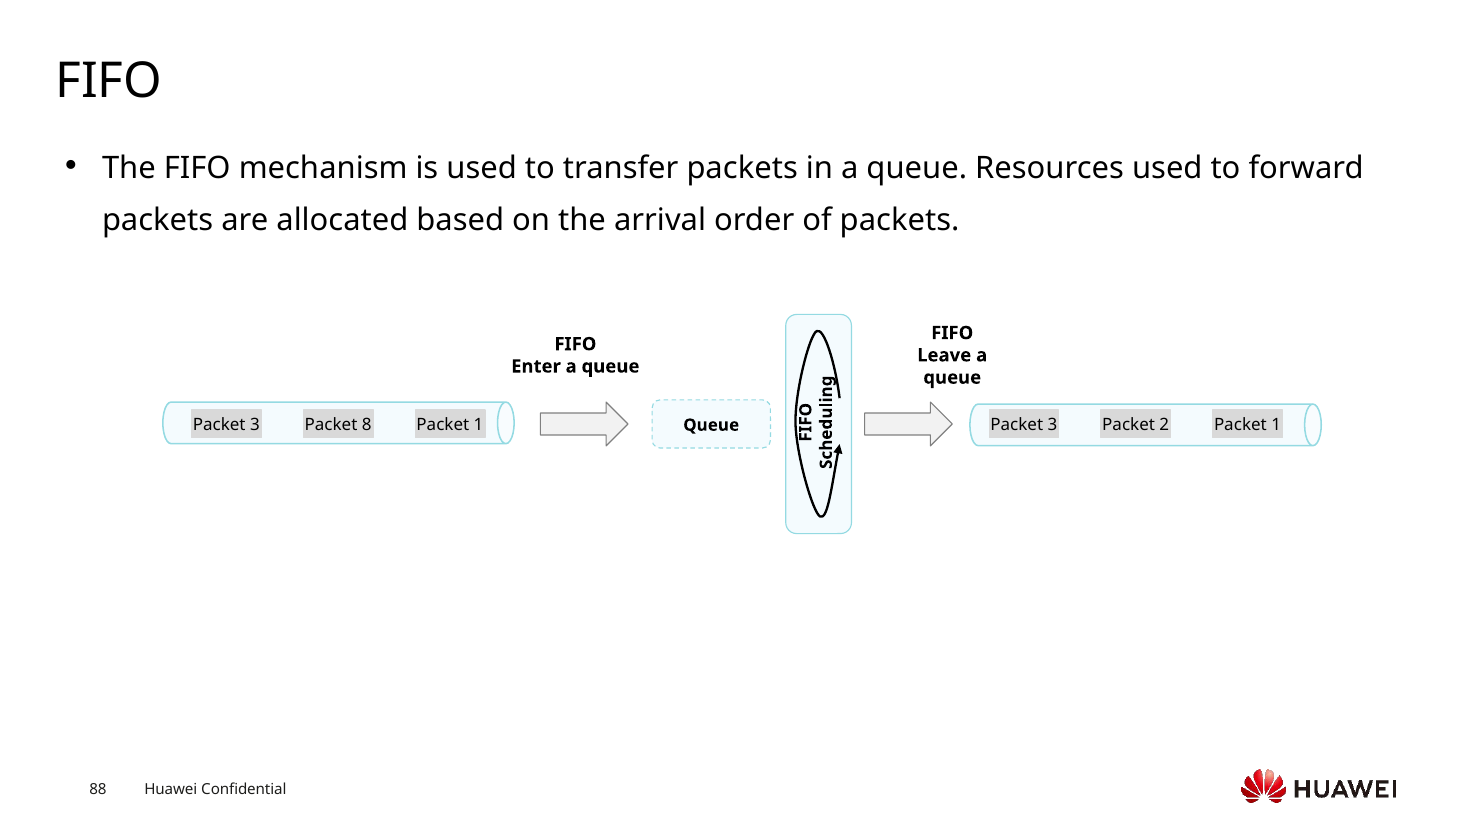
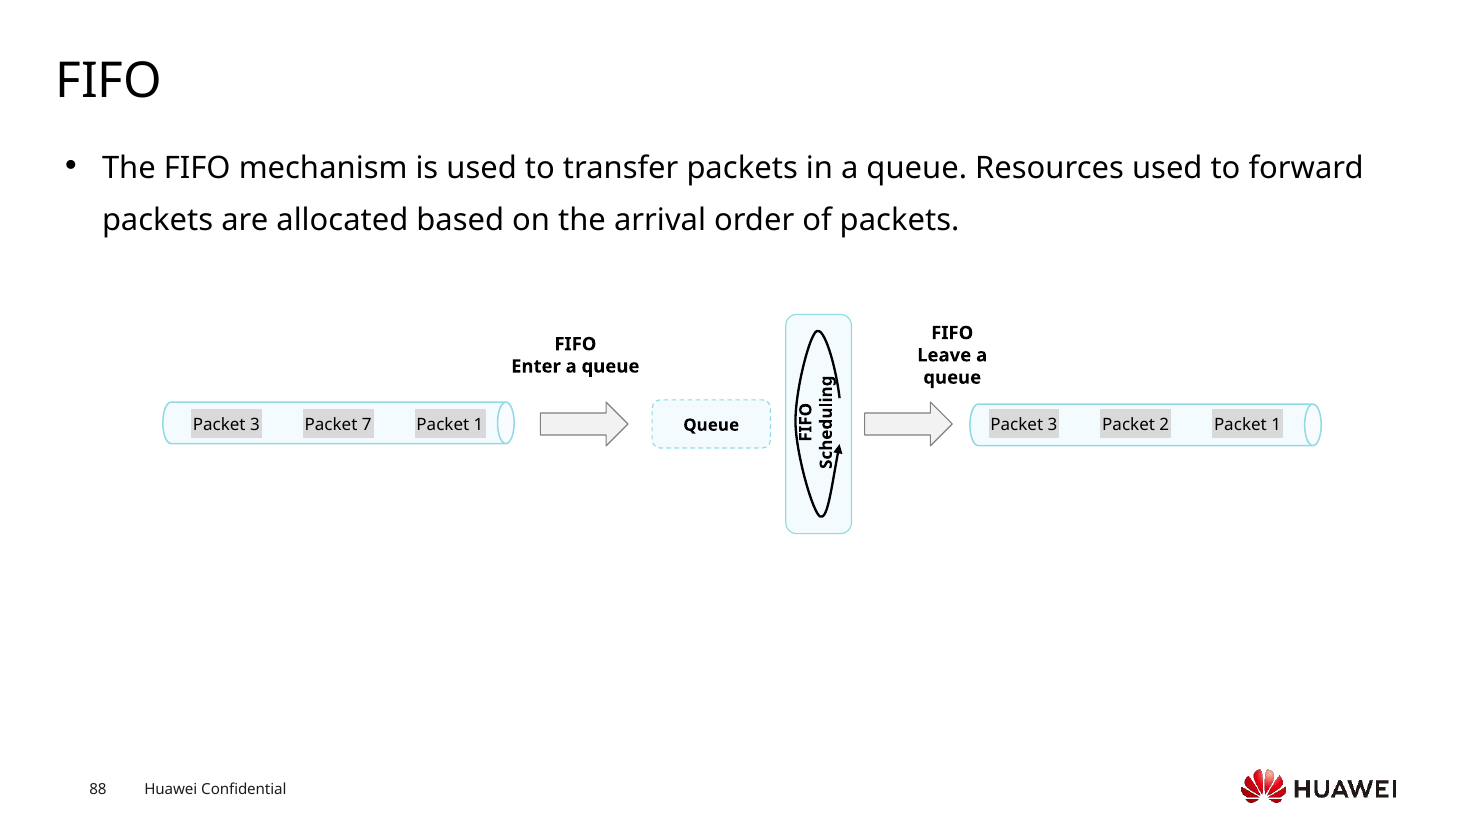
8: 8 -> 7 (367, 425)
